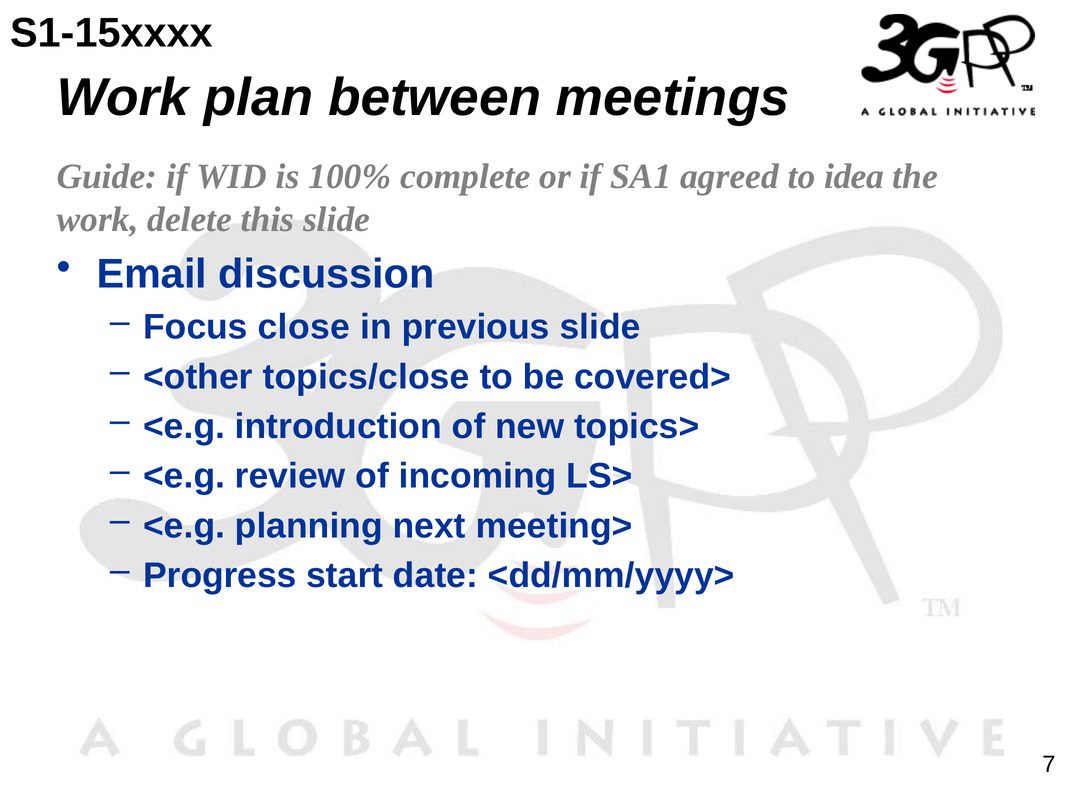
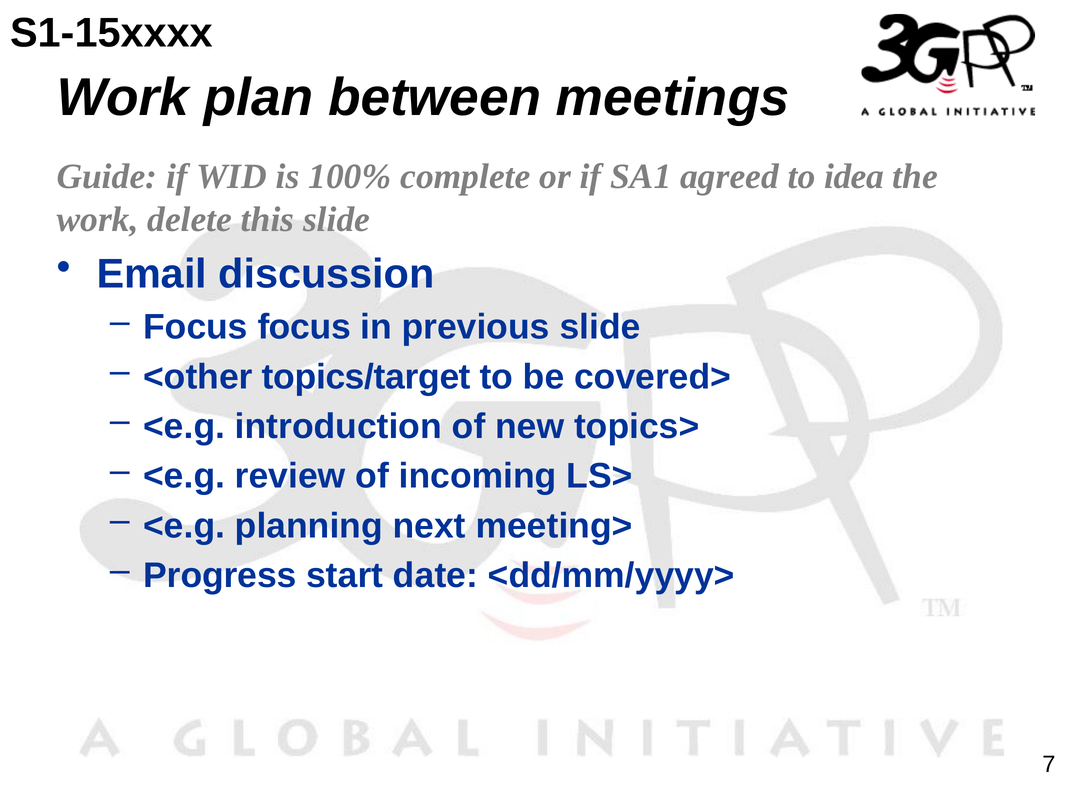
Focus close: close -> focus (304, 327)
topics/close: topics/close -> topics/target (366, 377)
